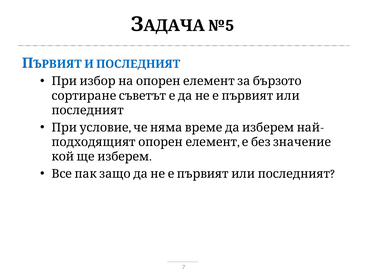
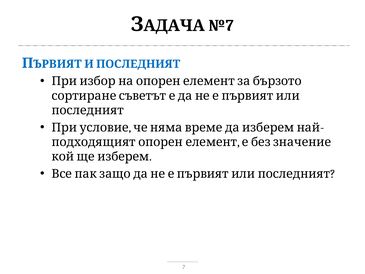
№5: №5 -> №7 (221, 26)
